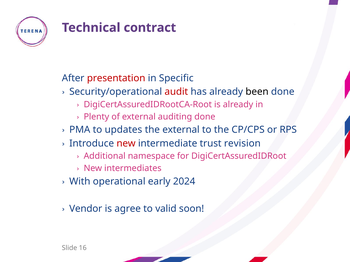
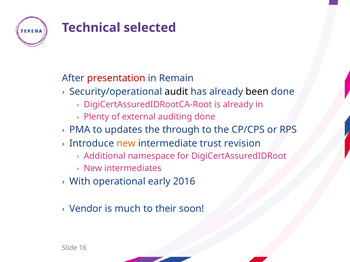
contract: contract -> selected (150, 28)
Specific: Specific -> Remain (176, 78)
audit colour: red -> black (176, 92)
the external: external -> through (181, 130)
new colour: red -> orange (126, 144)
2024: 2024 -> 2016 (184, 182)
agree: agree -> much (128, 209)
valid: valid -> their (166, 209)
